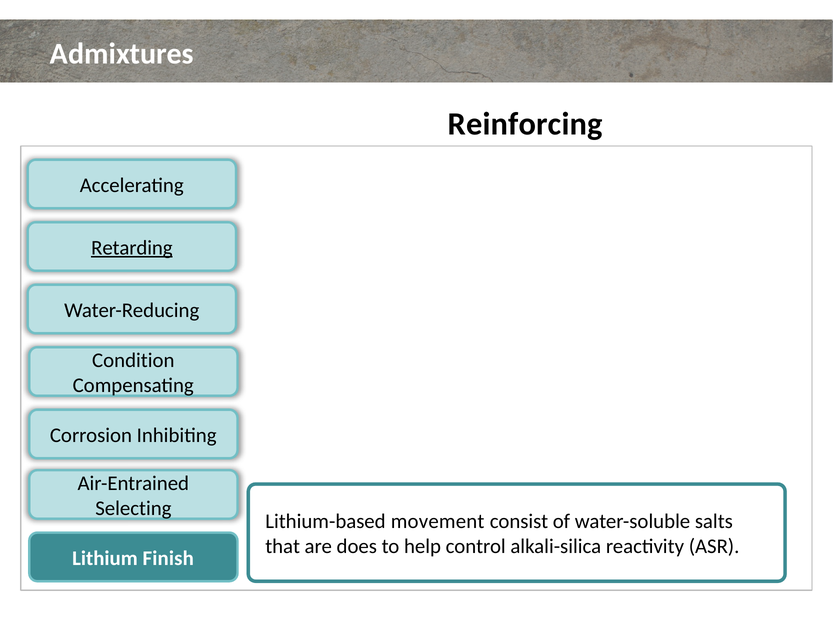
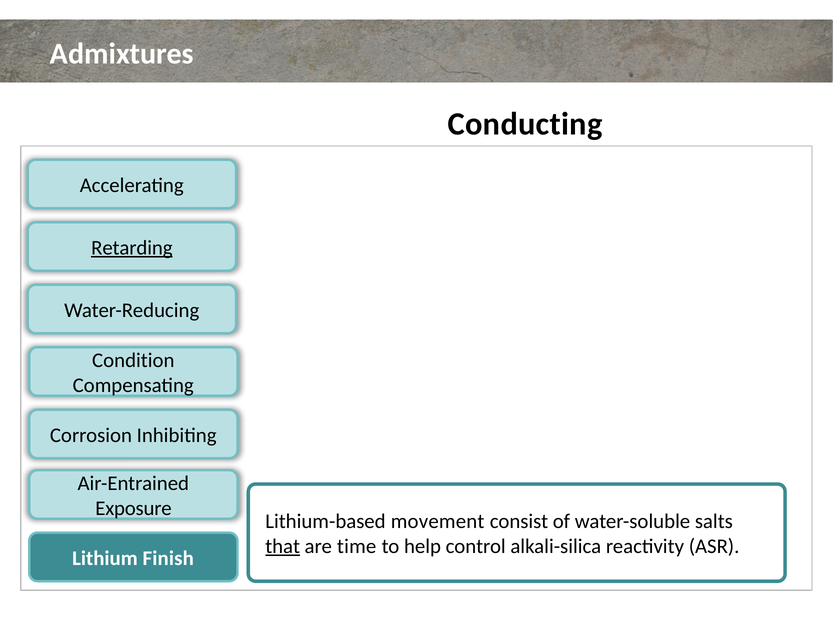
Reinforcing: Reinforcing -> Conducting (525, 124)
Selecting: Selecting -> Exposure (133, 508)
that underline: none -> present (283, 546)
does: does -> time (357, 546)
